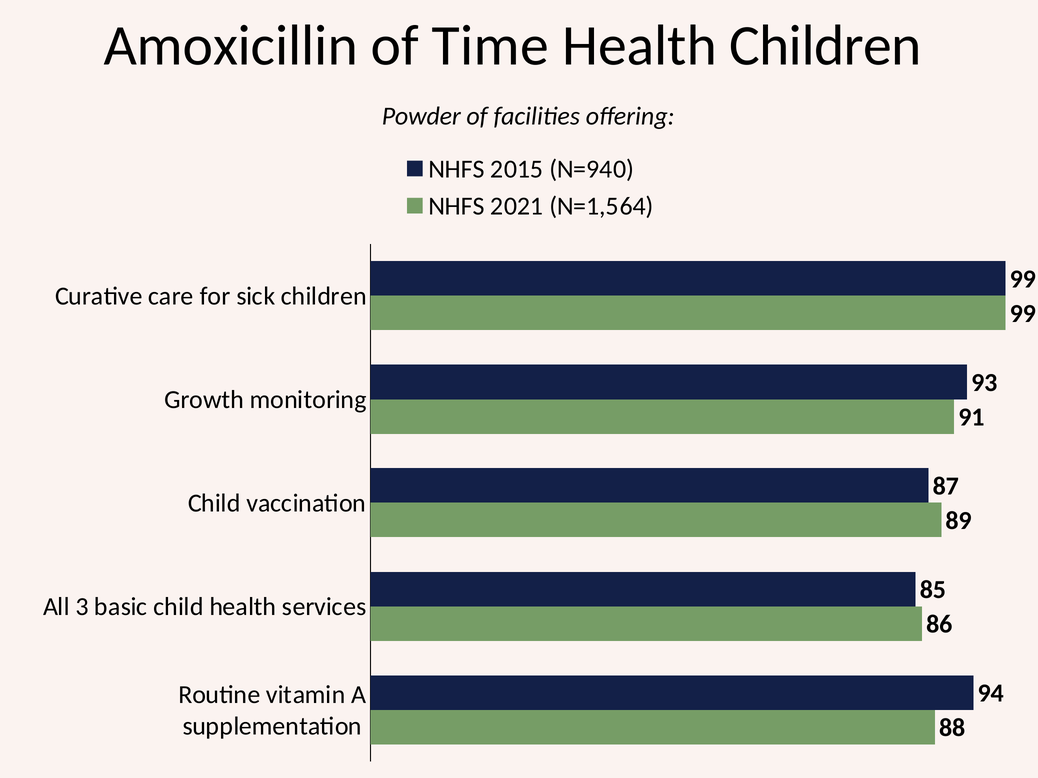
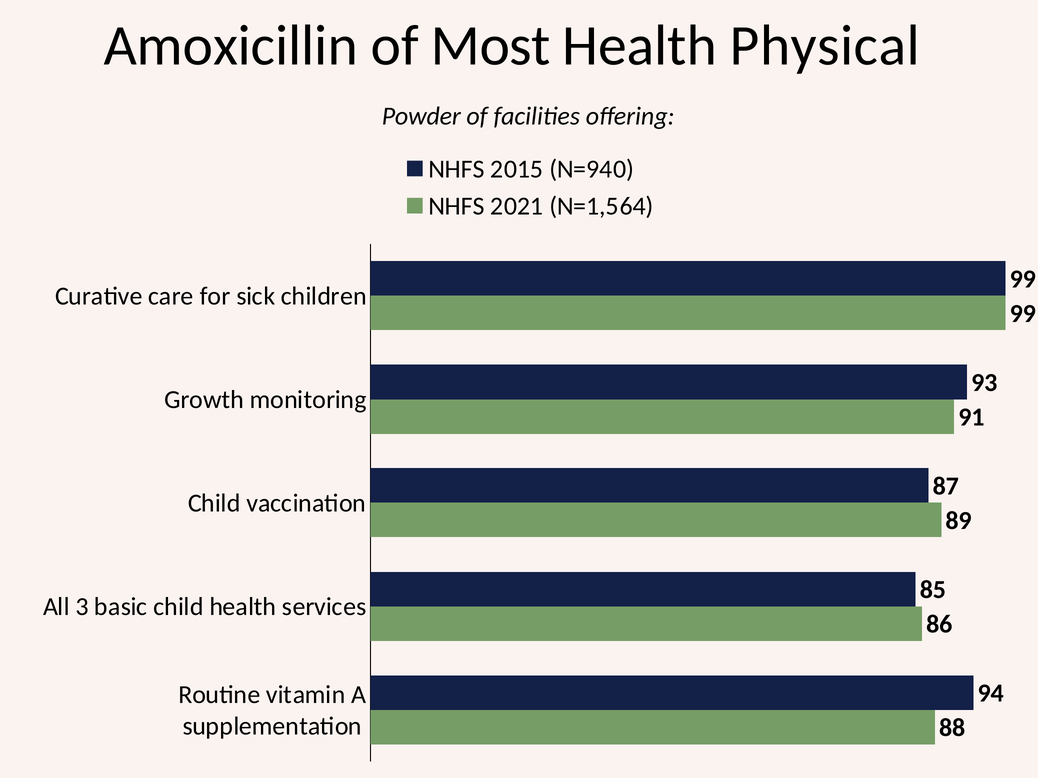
Time: Time -> Most (491, 46)
Health Children: Children -> Physical (825, 46)
